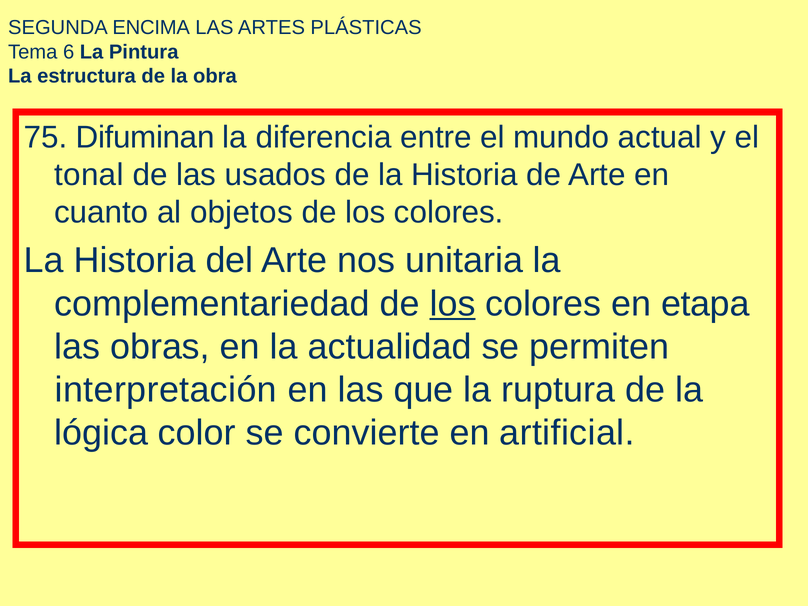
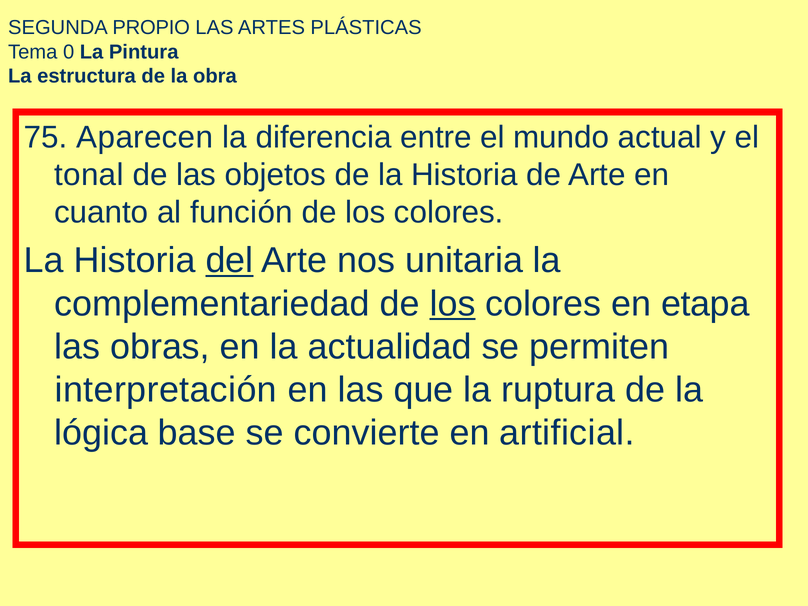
ENCIMA: ENCIMA -> PROPIO (151, 28)
6: 6 -> 0 (69, 52)
Difuminan: Difuminan -> Aparecen (145, 137)
usados: usados -> objetos (275, 175)
objetos: objetos -> función (241, 213)
del underline: none -> present (229, 261)
color: color -> base (197, 433)
